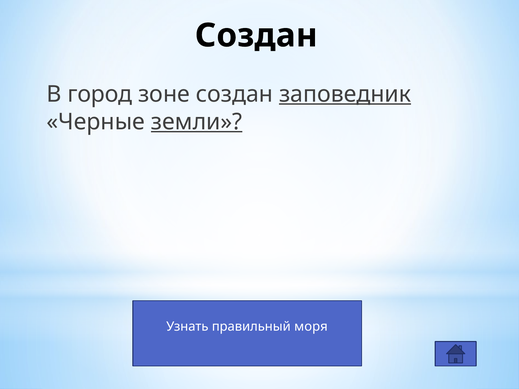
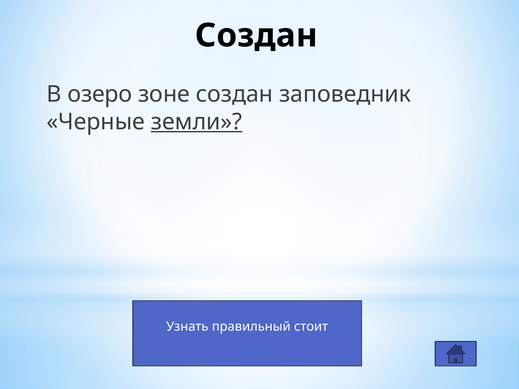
город: город -> озеро (100, 94)
заповедник underline: present -> none (345, 94)
моря: моря -> стоит (311, 327)
